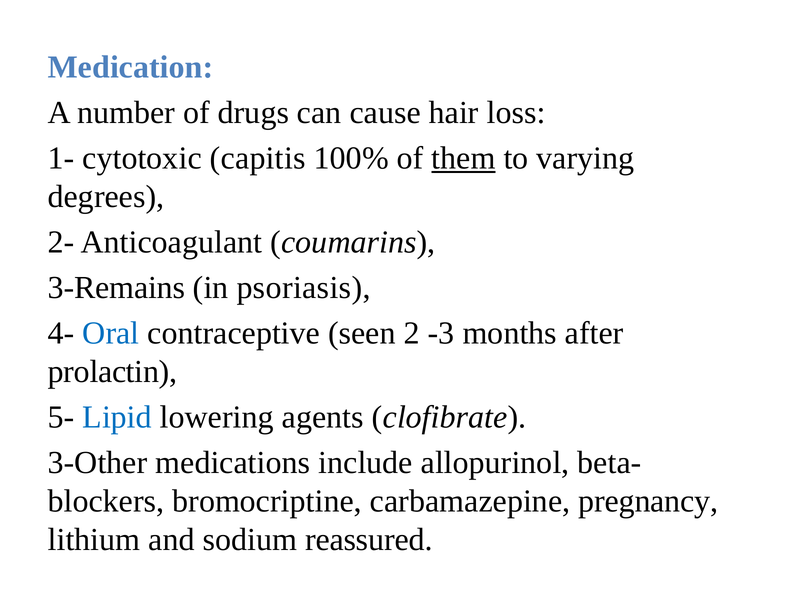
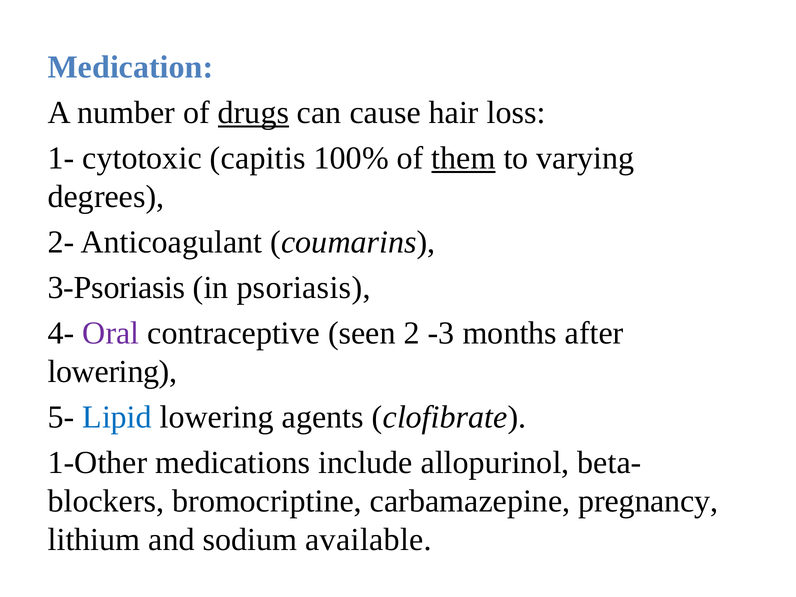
drugs underline: none -> present (253, 113)
3-Remains: 3-Remains -> 3-Psoriasis (117, 288)
Oral colour: blue -> purple (111, 333)
prolactin: prolactin -> lowering (112, 372)
3-Other: 3-Other -> 1-Other (98, 463)
reassured: reassured -> available (369, 540)
